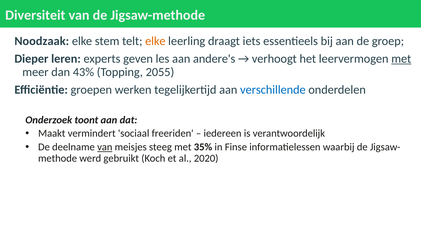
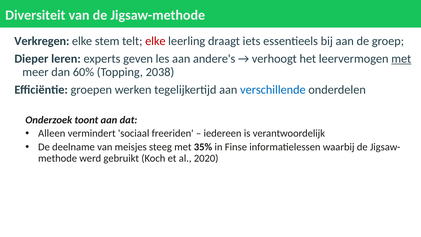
Noodzaak: Noodzaak -> Verkregen (42, 41)
elke colour: orange -> red (155, 41)
43%: 43% -> 60% (83, 72)
2055: 2055 -> 2038 (160, 72)
Maakt: Maakt -> Alleen (52, 133)
van underline: present -> none (105, 147)
